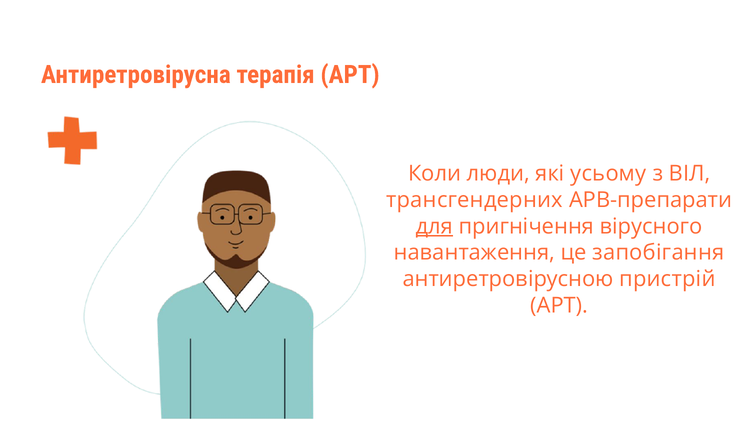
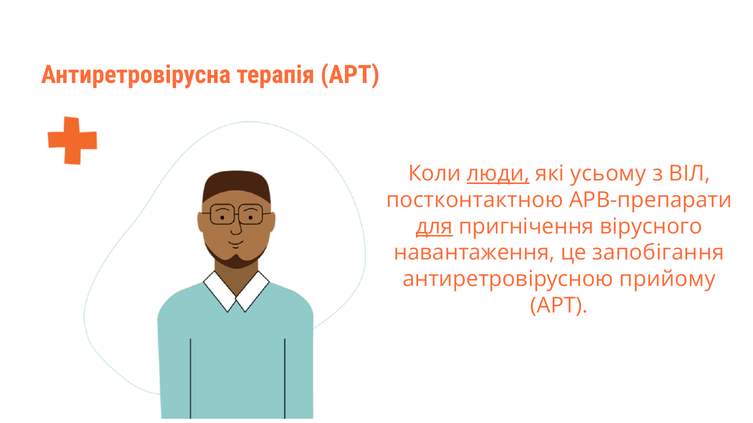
люди underline: none -> present (498, 174)
трансгендерних: трансгендерних -> постконтактною (475, 200)
пристрій: пристрій -> прийому (667, 279)
